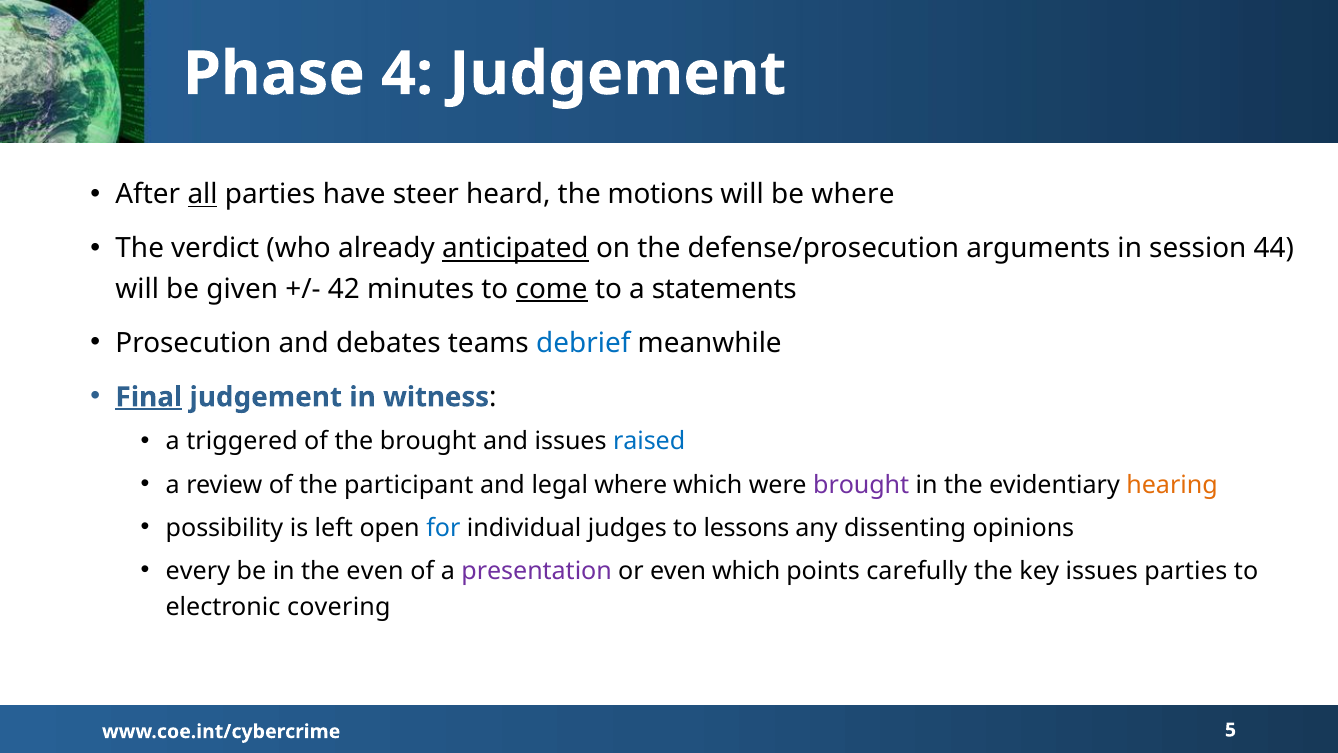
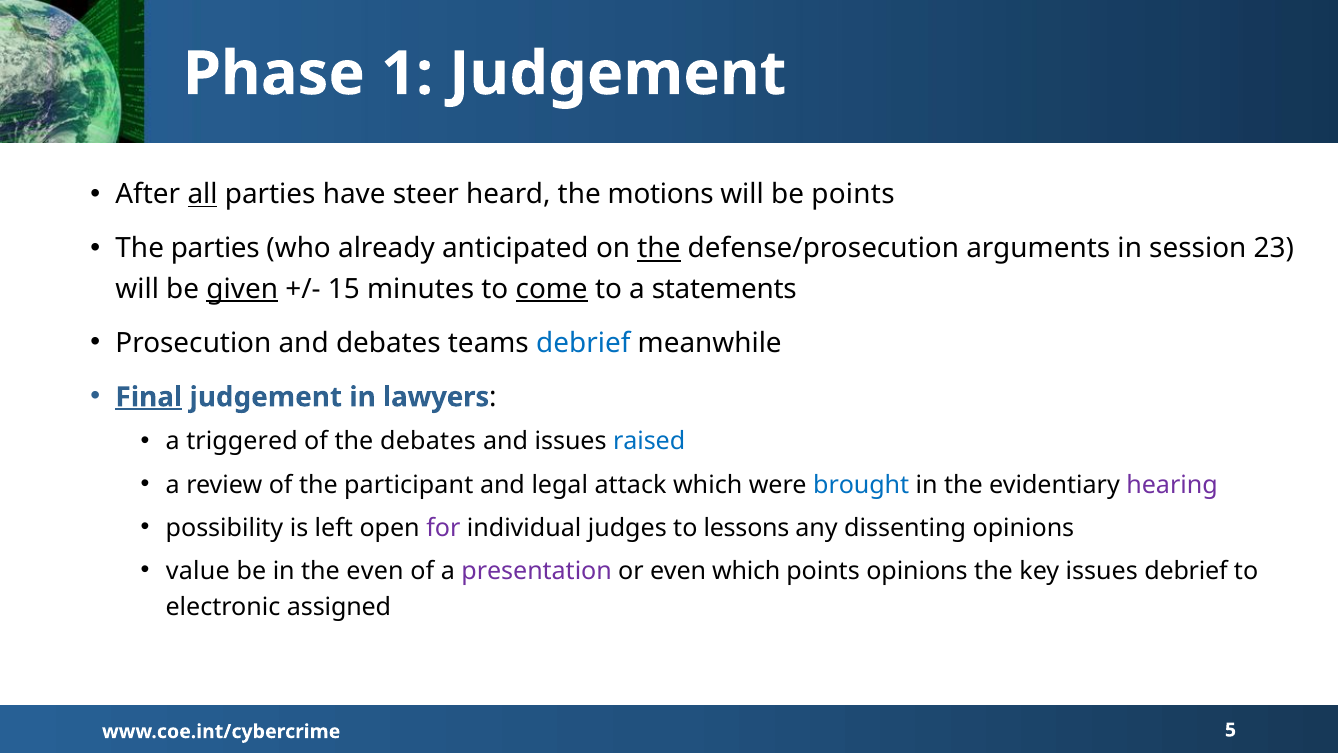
4: 4 -> 1 (407, 74)
be where: where -> points (853, 195)
The verdict: verdict -> parties (215, 249)
anticipated underline: present -> none (515, 249)
the underline: none -> present (659, 249)
44: 44 -> 23 (1274, 249)
given underline: none -> present (242, 289)
42: 42 -> 15 (344, 289)
witness: witness -> lawyers (436, 397)
the brought: brought -> debates (428, 441)
legal where: where -> attack (631, 485)
brought colour: purple -> blue (861, 485)
hearing colour: orange -> purple (1172, 485)
for colour: blue -> purple (443, 528)
every: every -> value (198, 571)
points carefully: carefully -> opinions (917, 571)
issues parties: parties -> debrief (1186, 571)
covering: covering -> assigned (339, 607)
